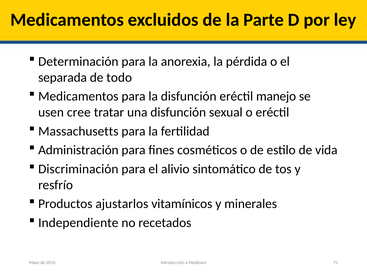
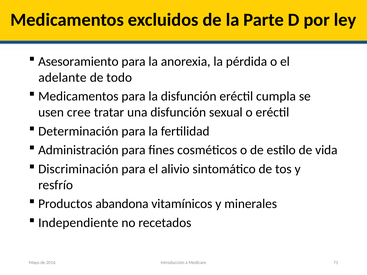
Determinación: Determinación -> Asesoramiento (78, 62)
separada: separada -> adelante (62, 77)
manejo: manejo -> cumpla (276, 96)
Massachusetts: Massachusetts -> Determinación (78, 131)
ajustarlos: ajustarlos -> abandona (122, 204)
